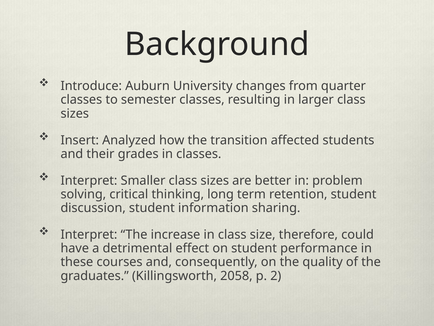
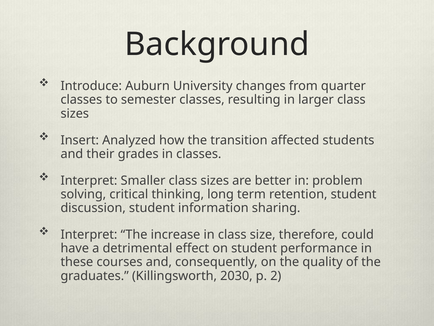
2058: 2058 -> 2030 (236, 275)
